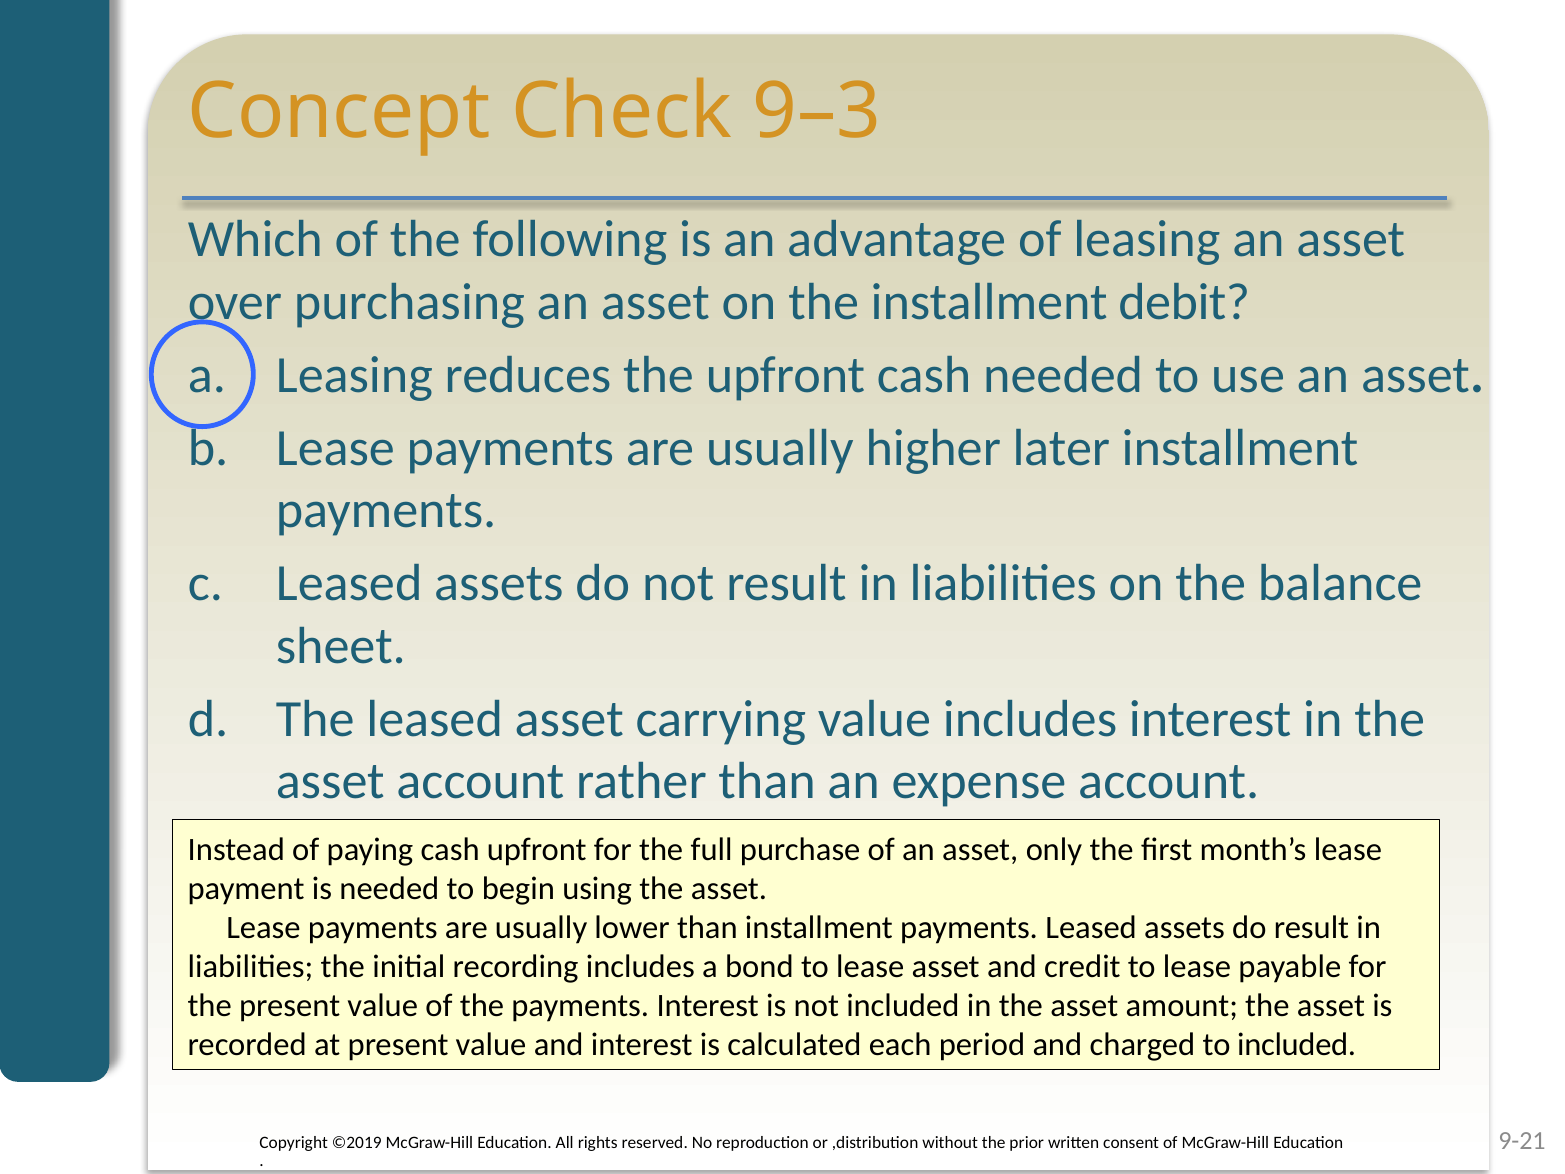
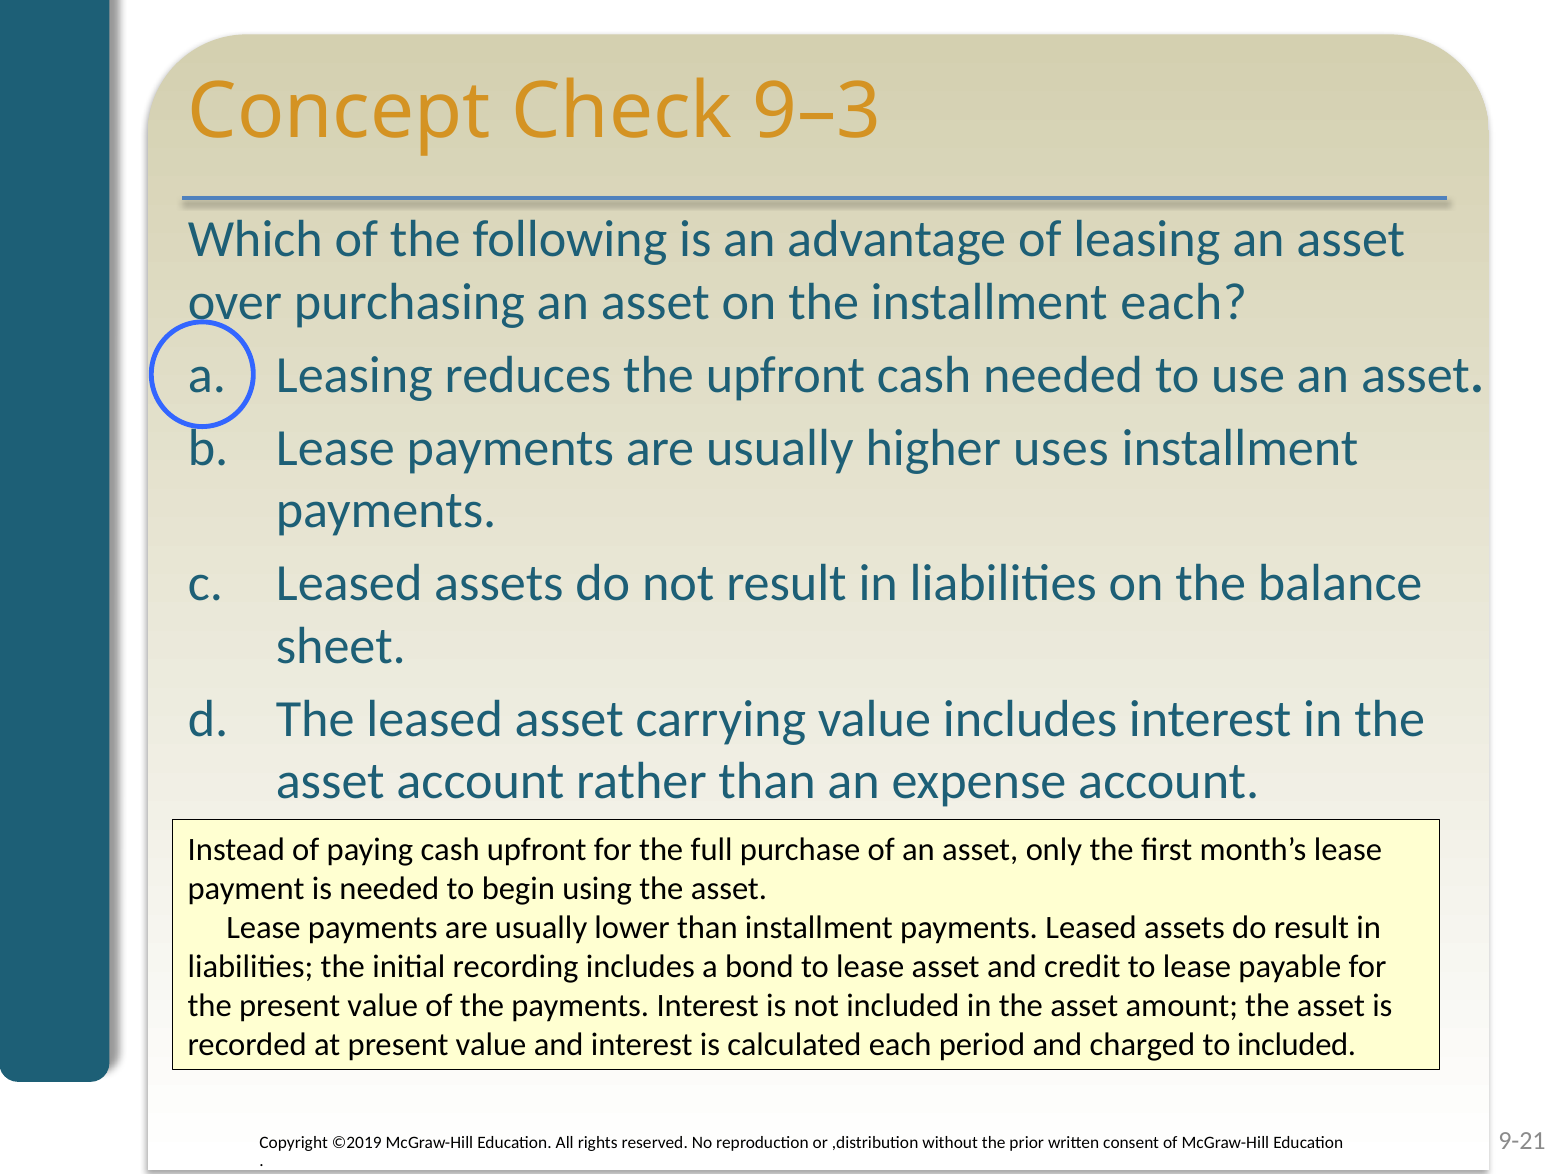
installment debit: debit -> each (1184, 302)
later: later -> uses (1061, 448)
